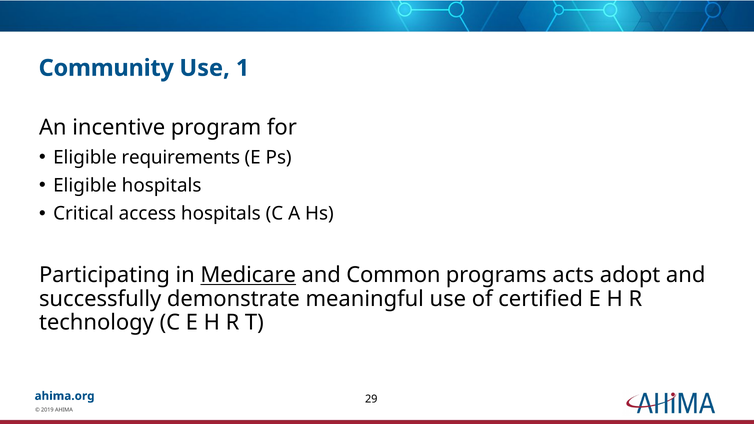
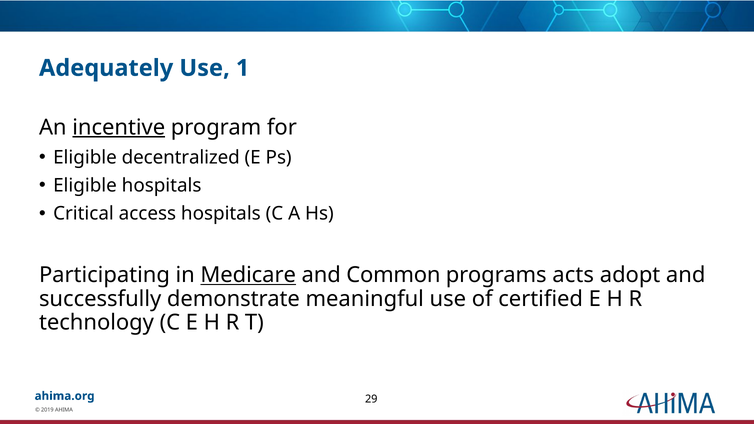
Community: Community -> Adequately (106, 68)
incentive underline: none -> present (119, 127)
requirements: requirements -> decentralized (181, 157)
